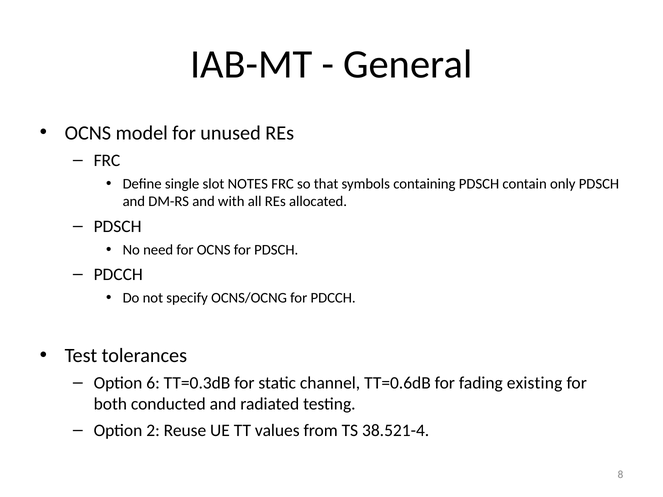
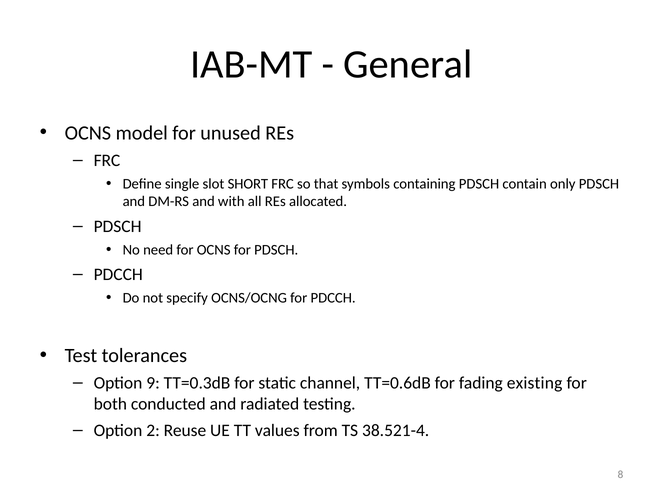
NOTES: NOTES -> SHORT (248, 184)
6: 6 -> 9 (153, 383)
